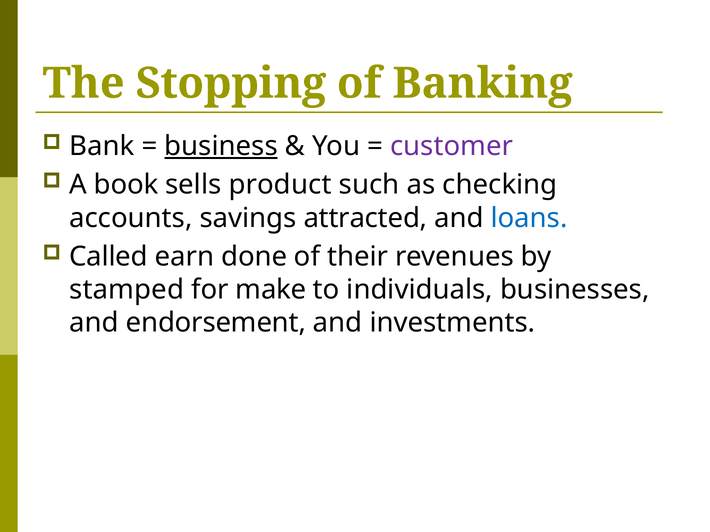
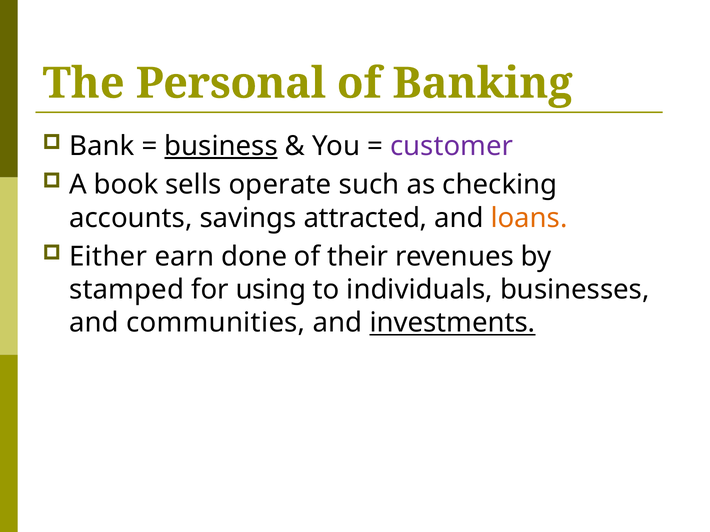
Stopping: Stopping -> Personal (231, 84)
product: product -> operate (280, 185)
loans colour: blue -> orange (529, 218)
Called: Called -> Either (108, 257)
make: make -> using (271, 290)
endorsement: endorsement -> communities (216, 323)
investments underline: none -> present (452, 323)
